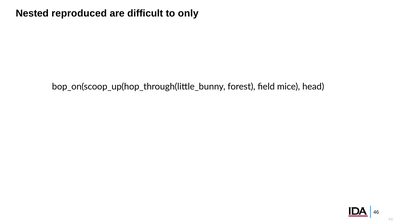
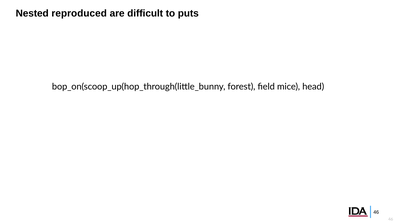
only: only -> puts (188, 13)
